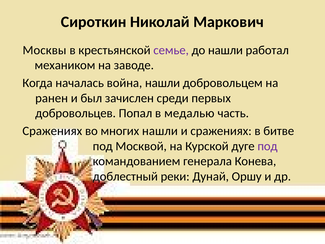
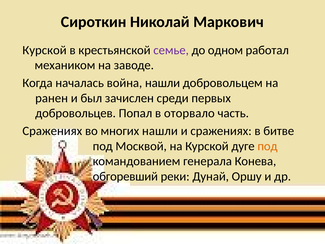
Москвы: Москвы -> Курской (45, 50)
до нашли: нашли -> одном (225, 50)
медалью: медалью -> оторвало (189, 113)
под colour: purple -> orange (267, 146)
доблестный: доблестный -> обгоревший (125, 176)
